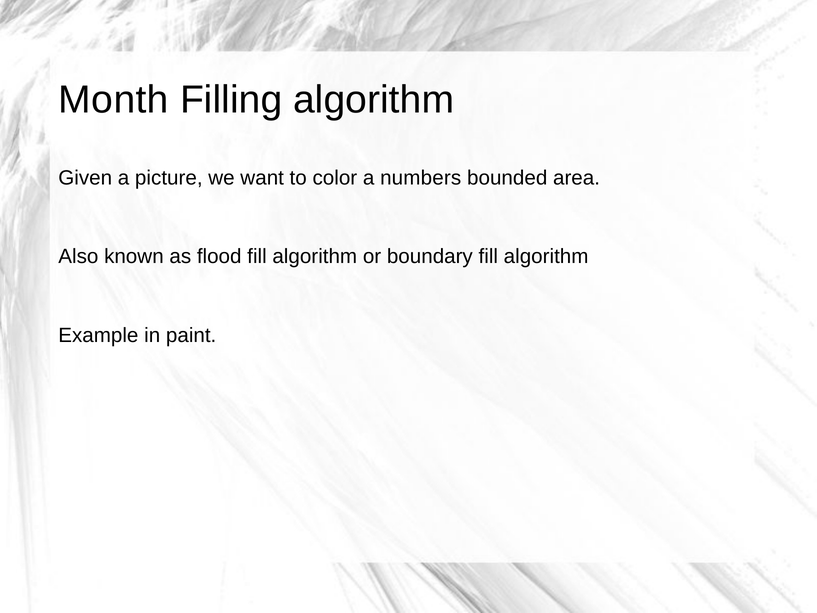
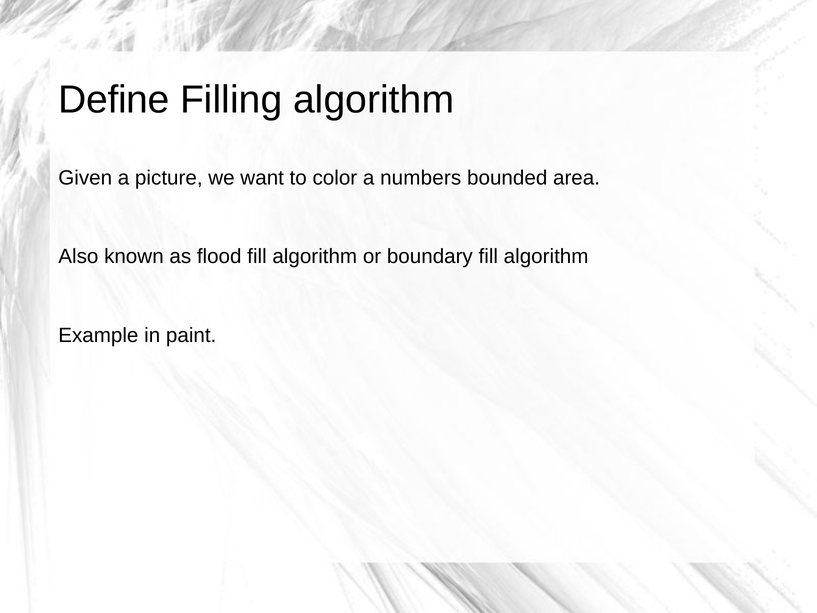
Month: Month -> Define (114, 100)
